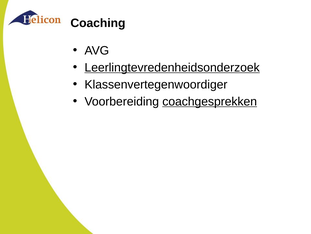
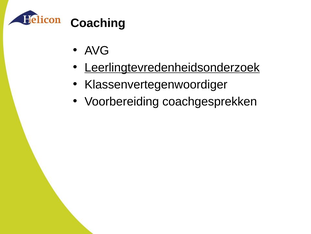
coachgesprekken underline: present -> none (210, 101)
